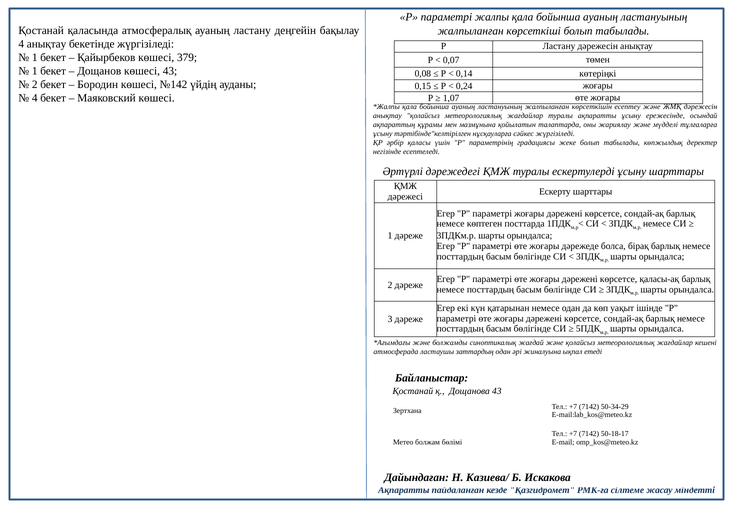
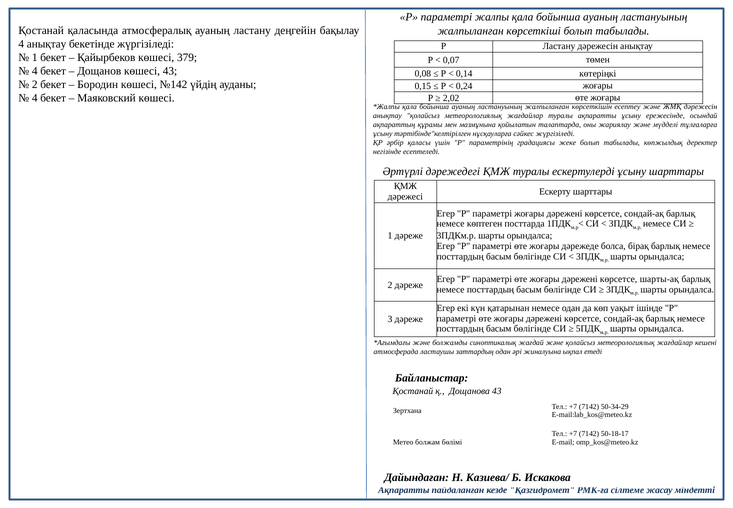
1: 1 -> 4 (35, 71)
1,07: 1,07 -> 2,02 (451, 98)
қаласы-ақ: қаласы-ақ -> шарты-ақ (659, 279)
